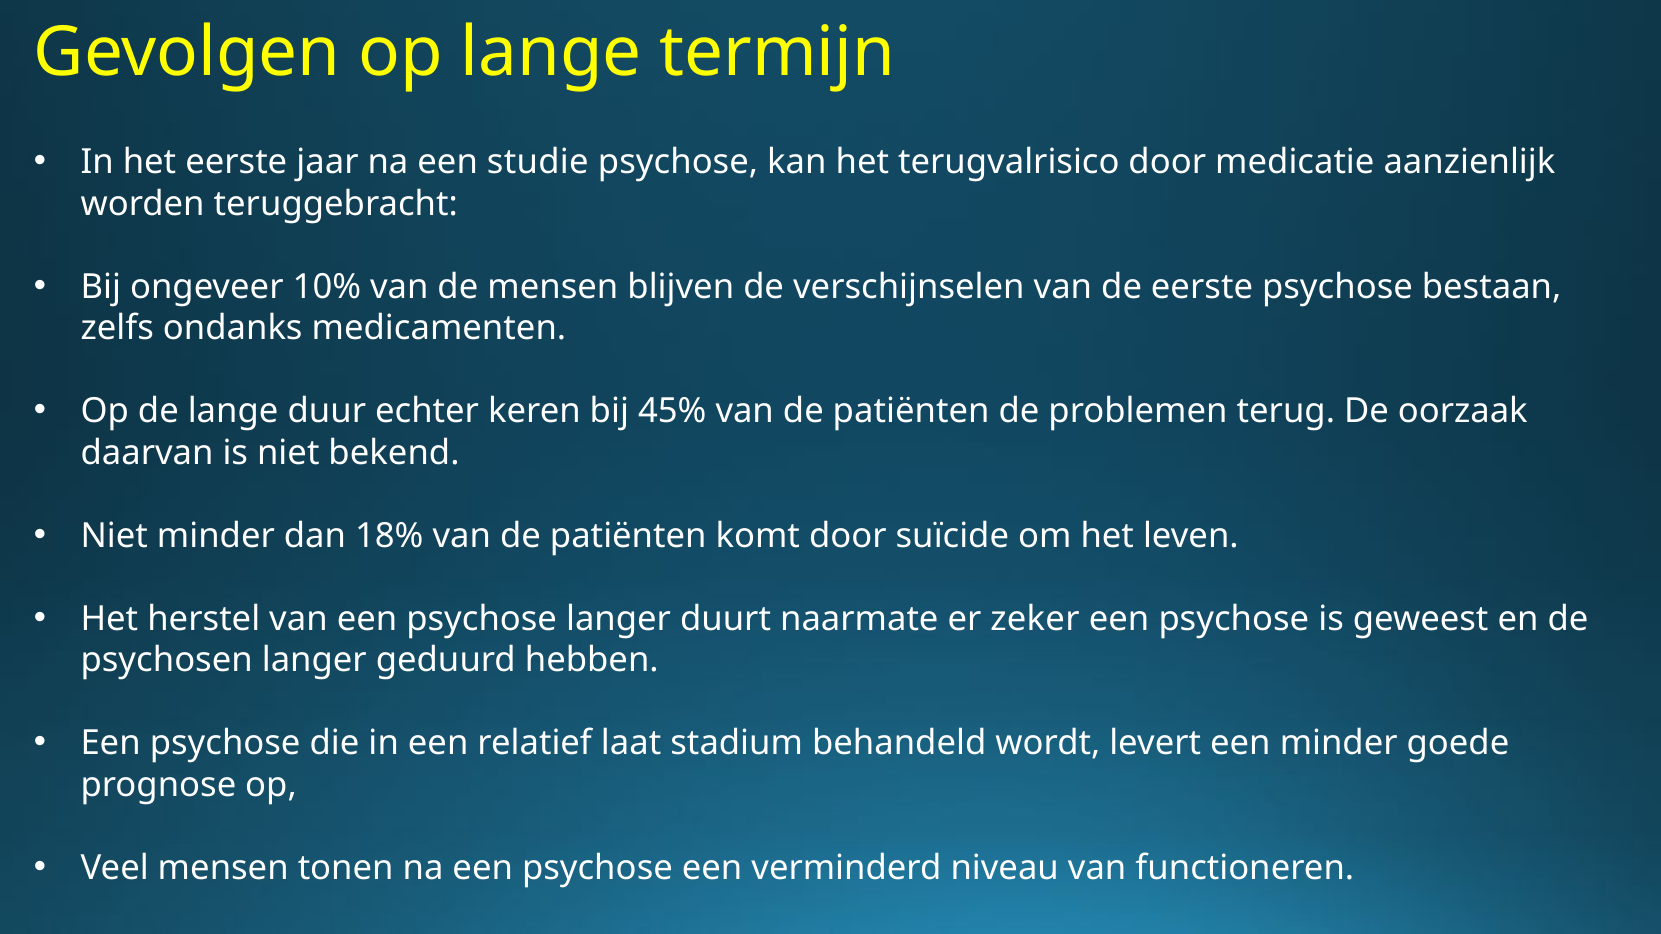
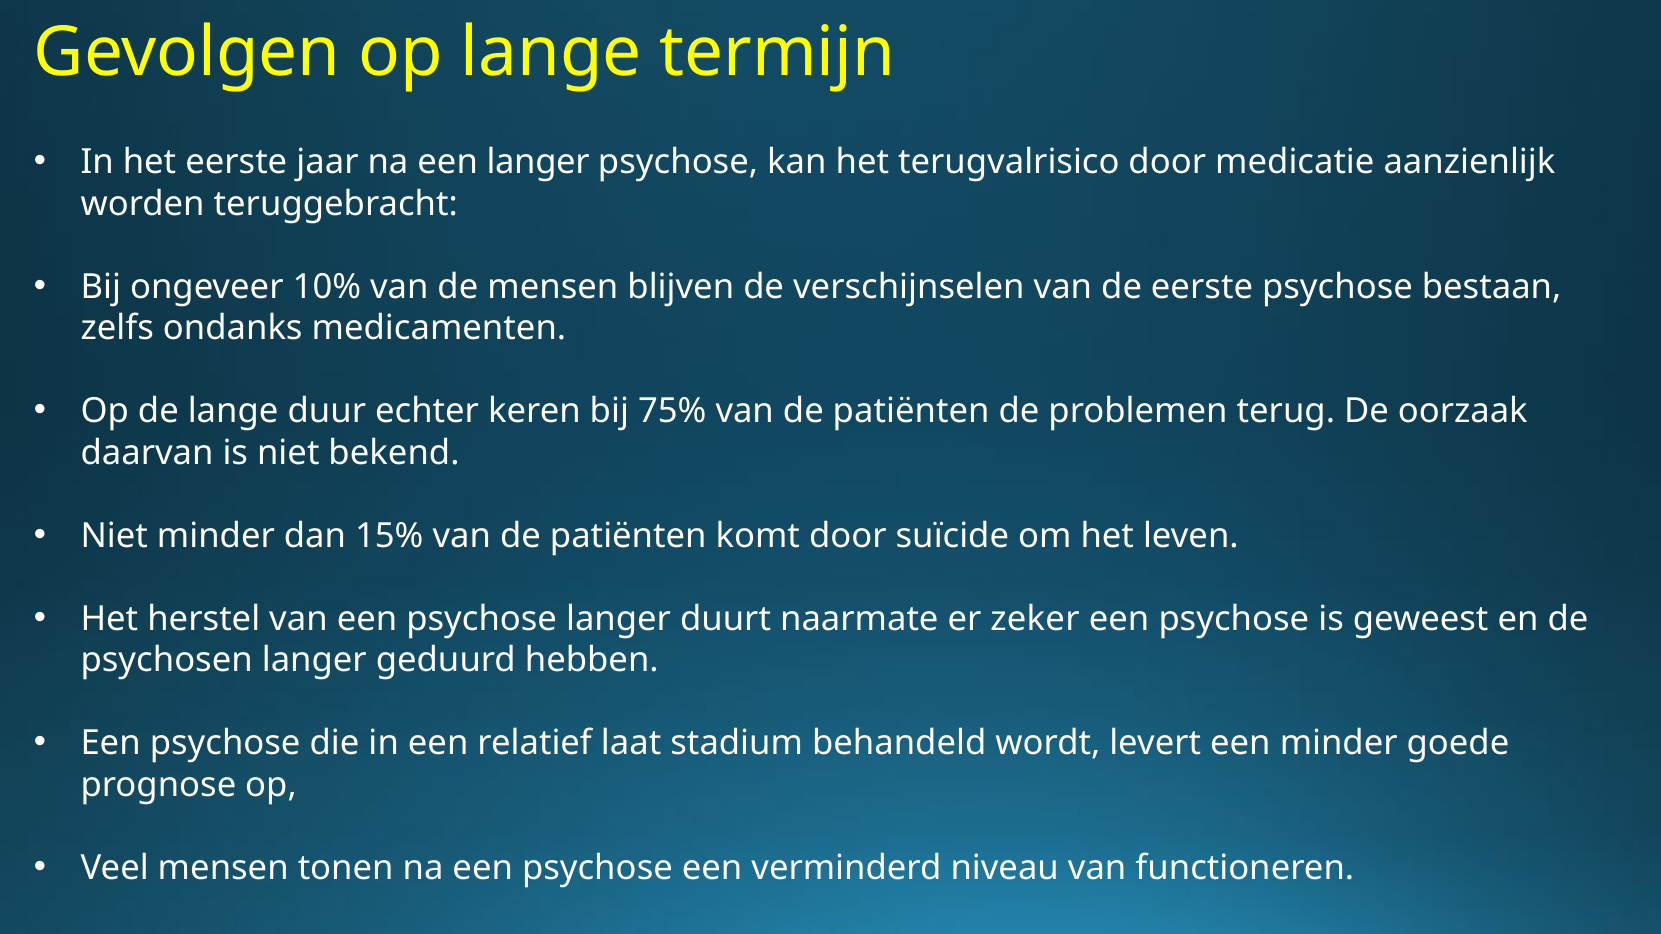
een studie: studie -> langer (538, 162)
45%: 45% -> 75% (672, 411)
18%: 18% -> 15% (389, 536)
